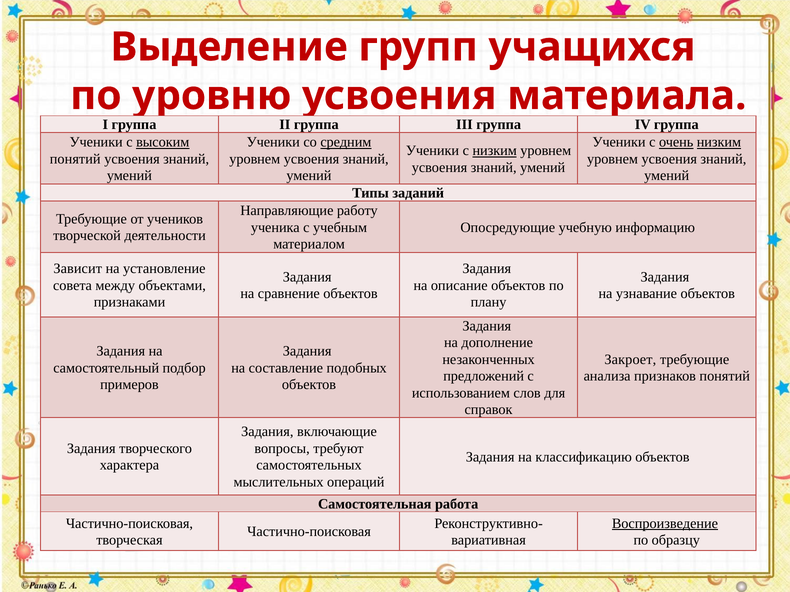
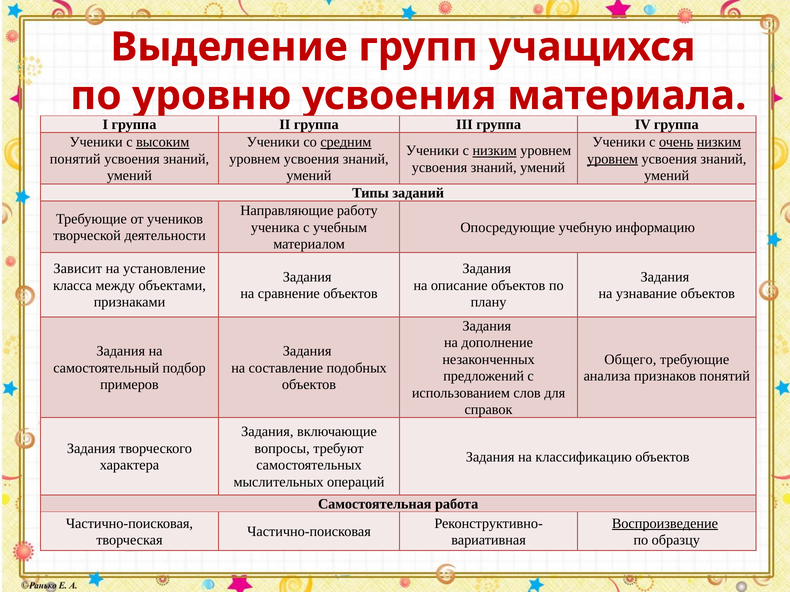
уровнем underline: none -> present (613, 159)
совета: совета -> класса (73, 286)
Закроет: Закроет -> Общего (630, 360)
